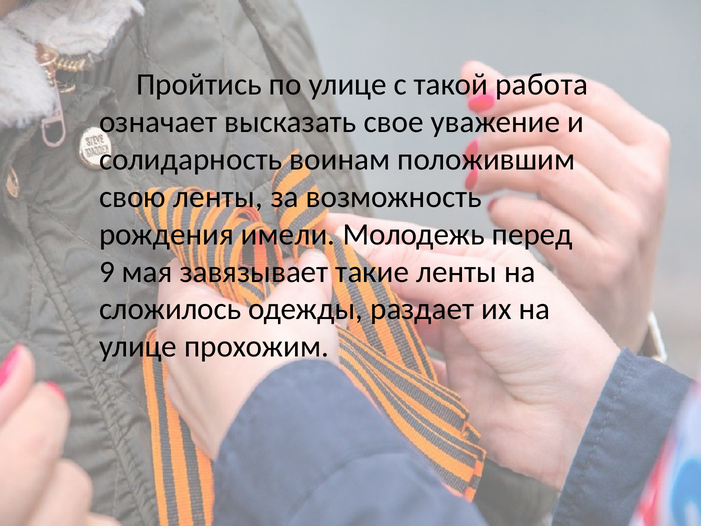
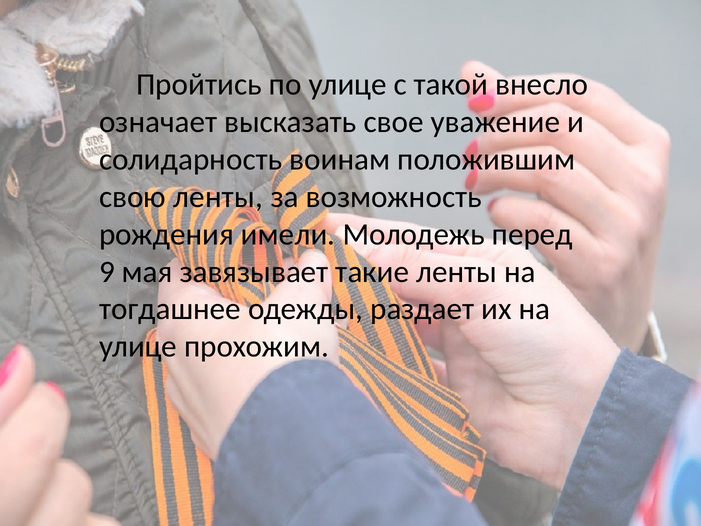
работа: работа -> внесло (542, 85)
сложилось: сложилось -> тогдашнее (170, 309)
